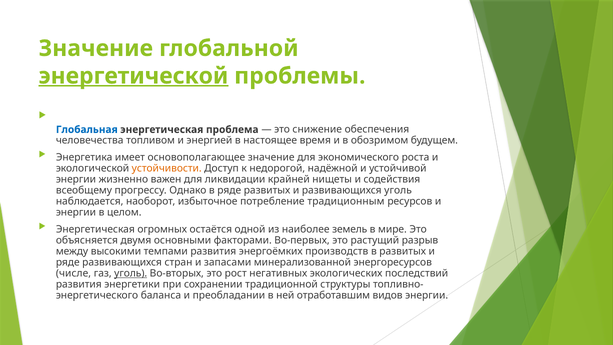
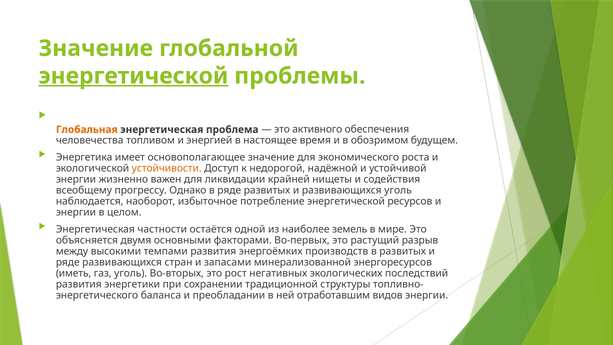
Глобальная colour: blue -> orange (87, 130)
снижение: снижение -> активного (317, 130)
потребление традиционным: традиционным -> энергетической (346, 201)
огромных: огромных -> частности (162, 229)
числе: числе -> иметь (74, 273)
уголь underline: present -> none (131, 273)
